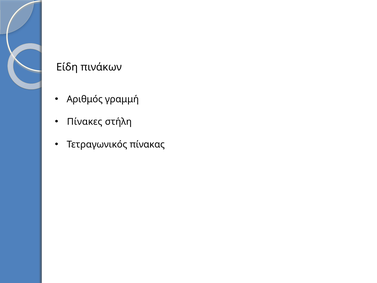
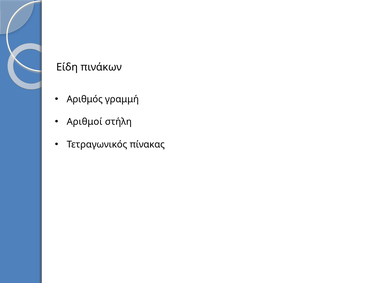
Πίνακες: Πίνακες -> Αριθμοί (85, 122)
